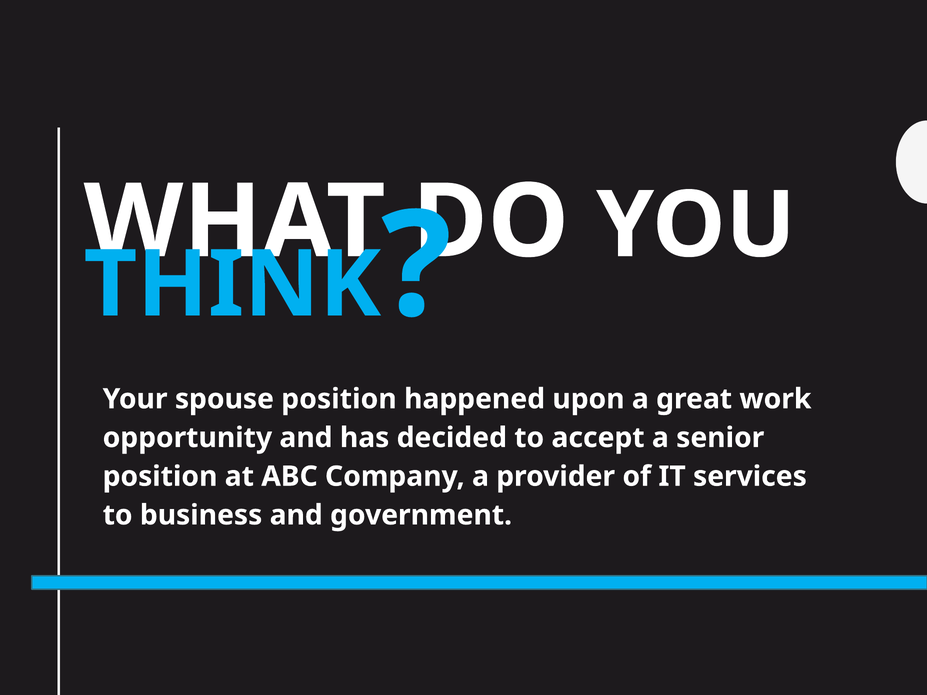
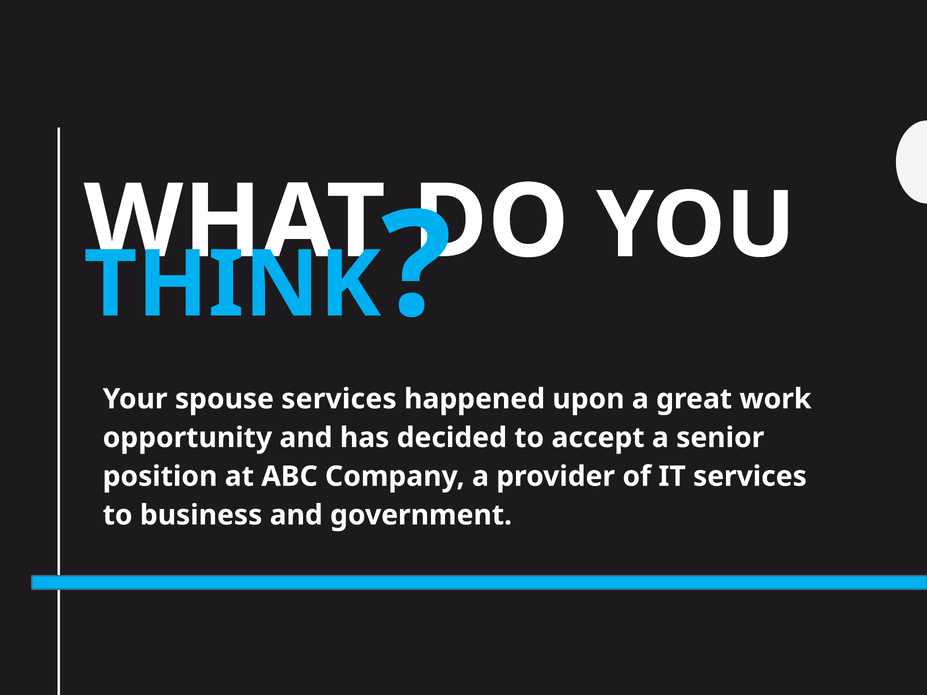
spouse position: position -> services (339, 399)
